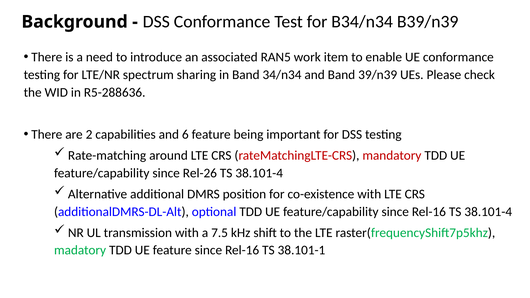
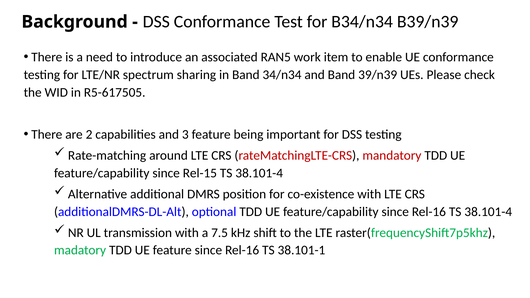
R5-288636: R5-288636 -> R5-617505 (115, 93)
6: 6 -> 3 (185, 135)
Rel-26: Rel-26 -> Rel-15 (200, 173)
